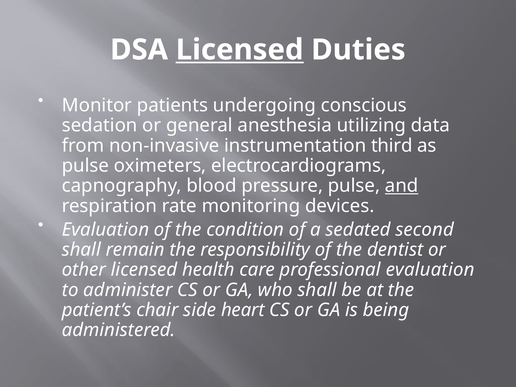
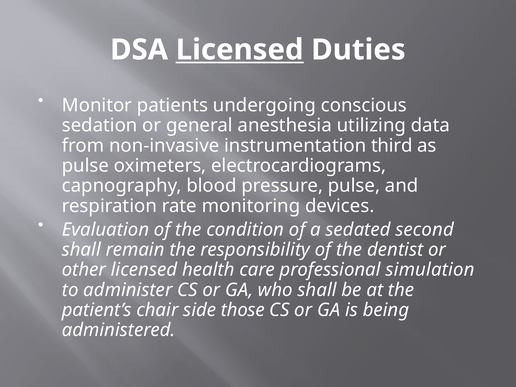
and underline: present -> none (402, 186)
professional evaluation: evaluation -> simulation (430, 270)
heart: heart -> those (243, 310)
